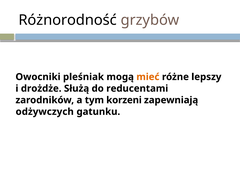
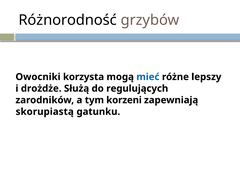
pleśniak: pleśniak -> korzysta (84, 77)
mieć colour: orange -> blue (148, 77)
reducentami: reducentami -> regulujących (137, 88)
odżywczych: odżywczych -> skorupiastą (45, 112)
